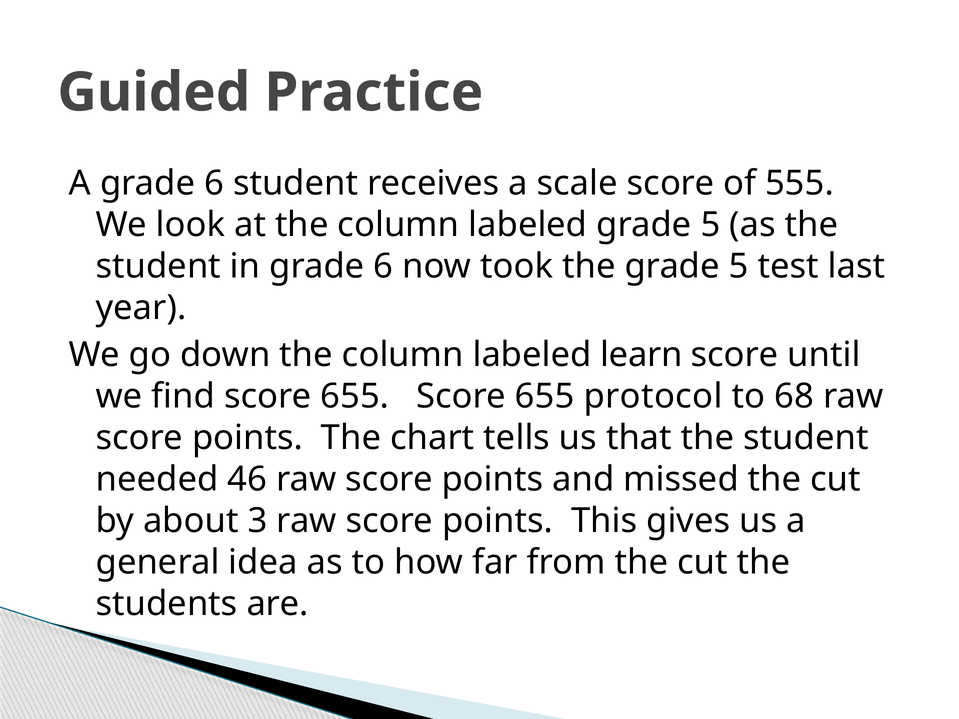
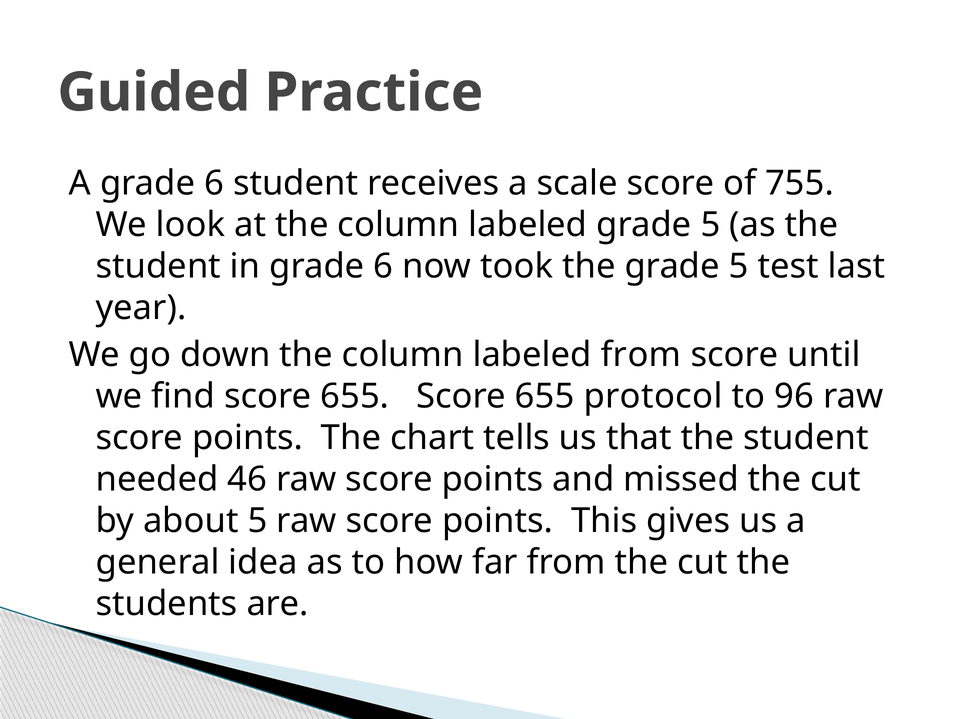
555: 555 -> 755 (799, 183)
labeled learn: learn -> from (641, 355)
68: 68 -> 96 (794, 396)
about 3: 3 -> 5 (257, 521)
